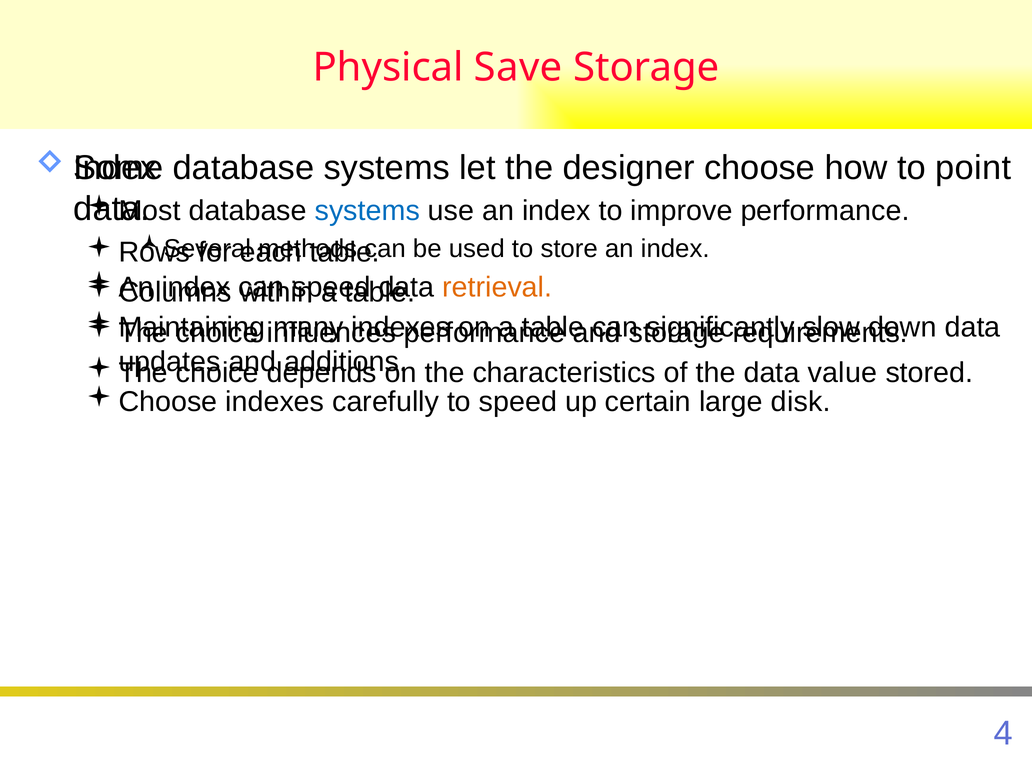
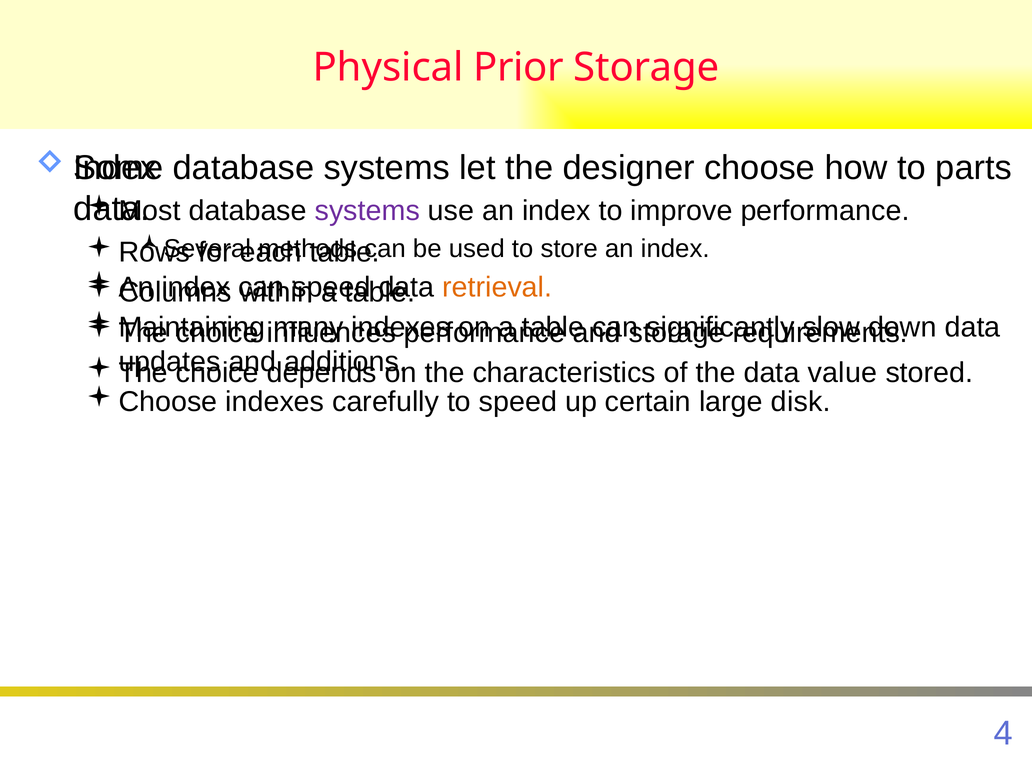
Save: Save -> Prior (519, 67)
point: point -> parts (974, 168)
systems colour: blue -> purple (367, 211)
